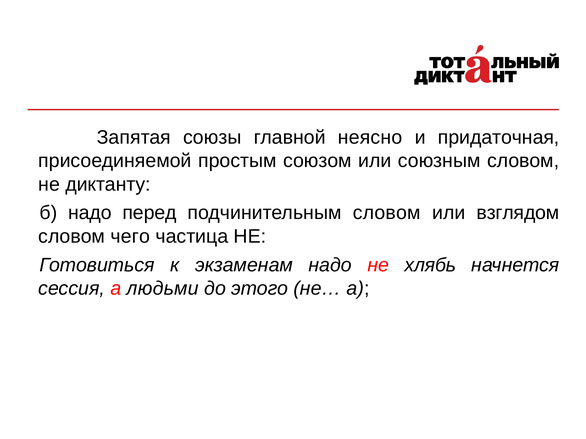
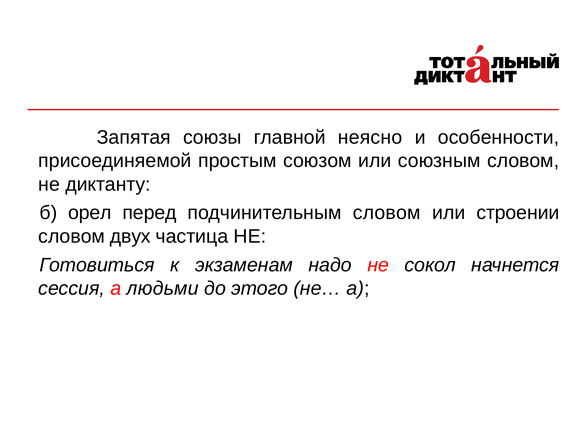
придаточная: придаточная -> особенности (499, 138)
б надо: надо -> орел (90, 213)
взглядом: взглядом -> строении (518, 213)
чего: чего -> двух (130, 237)
хлябь: хлябь -> сокол (430, 265)
